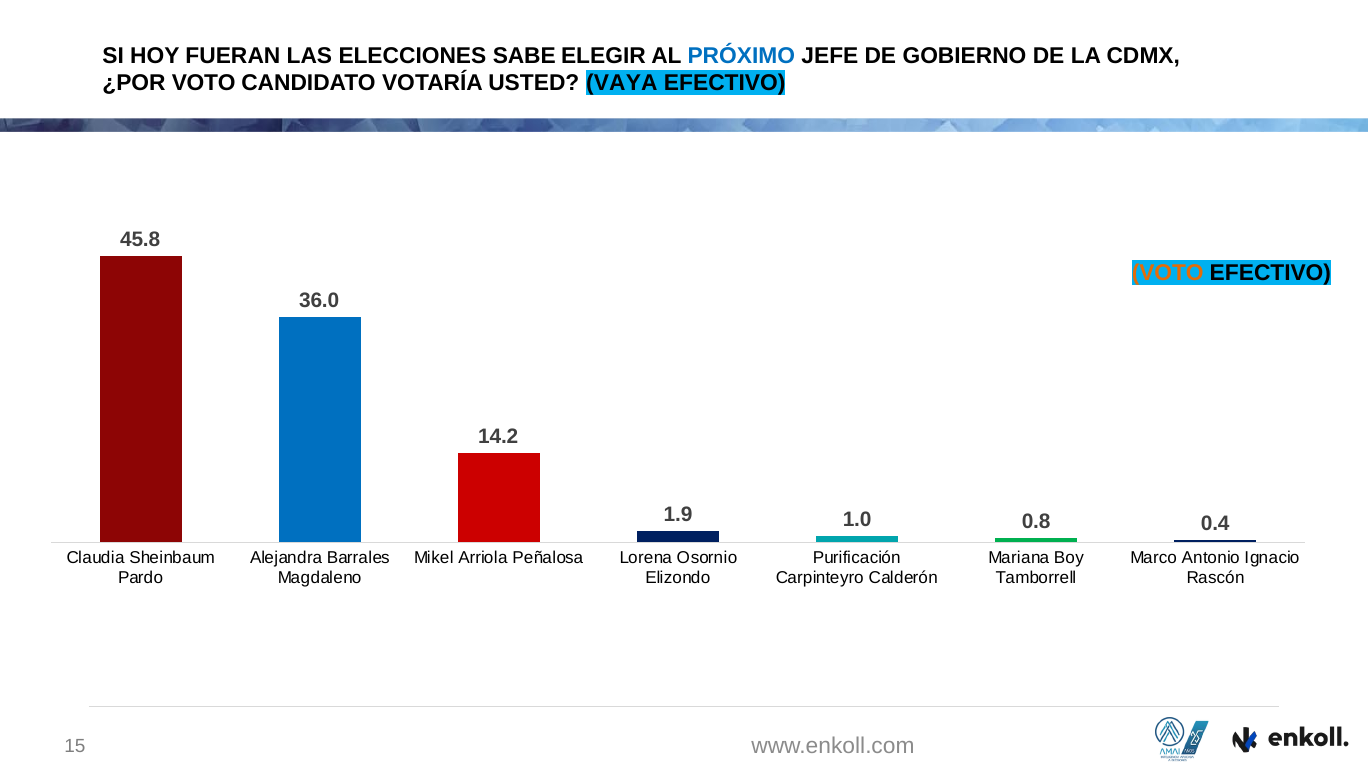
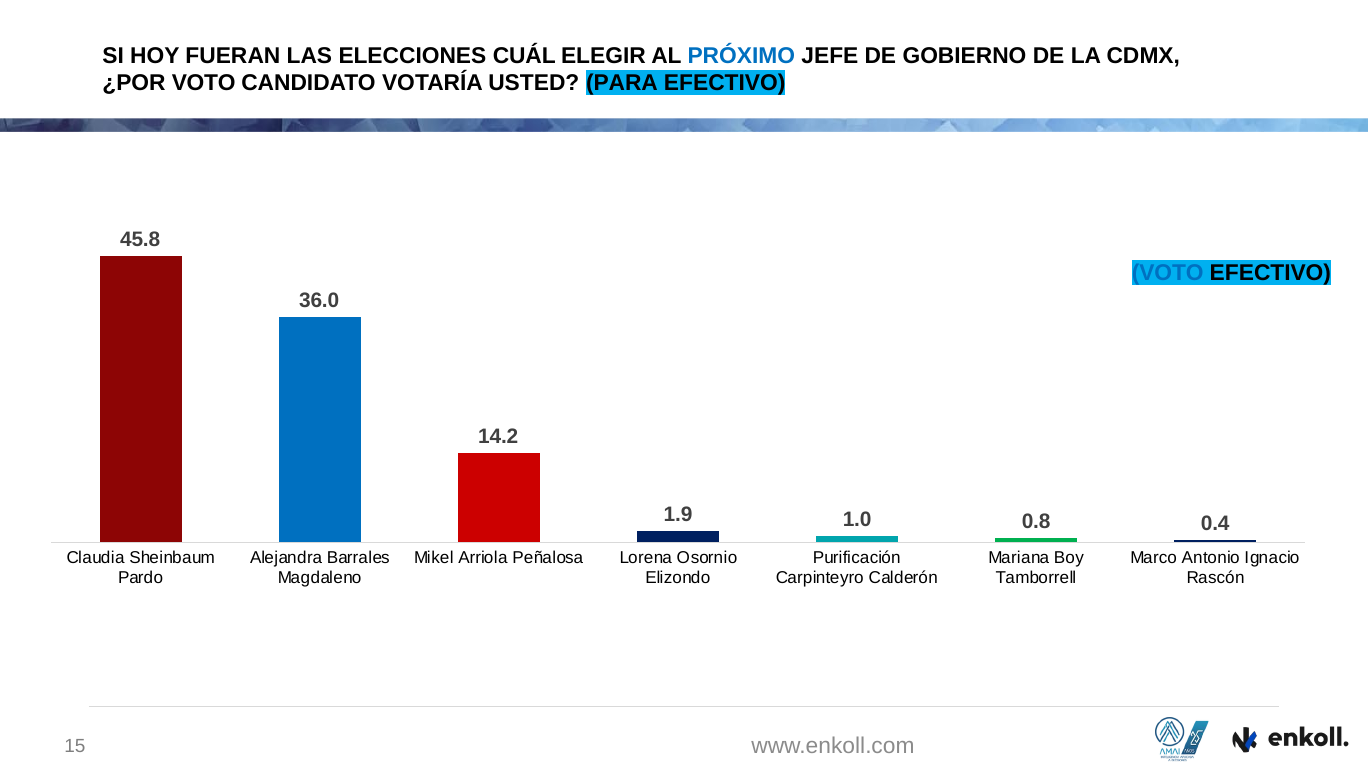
SABE: SABE -> CUÁL (524, 56)
VAYA: VAYA -> PARA (622, 83)
VOTO colour: orange -> blue (1168, 273)
